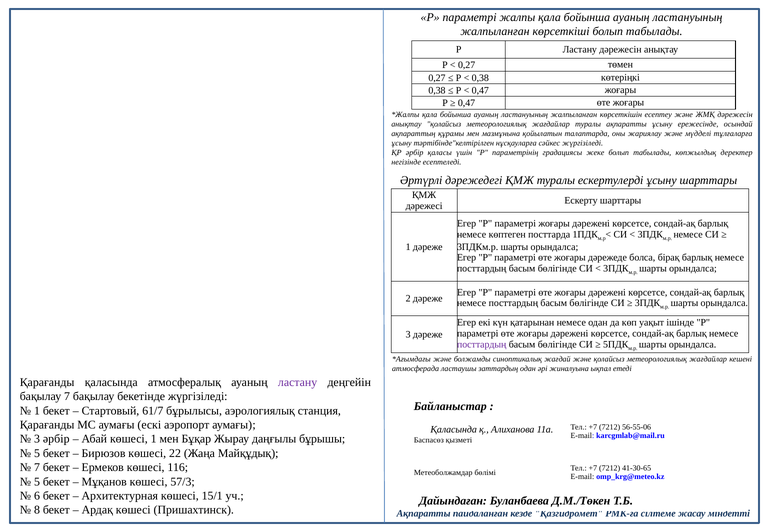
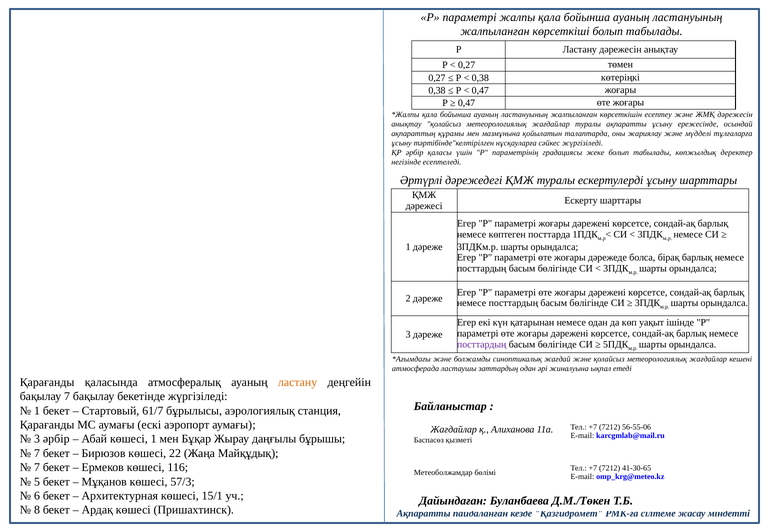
ластану colour: purple -> orange (298, 383)
Қаласында: Қаласында -> Жағдайлар (454, 430)
5: 5 -> 7 (37, 454)
